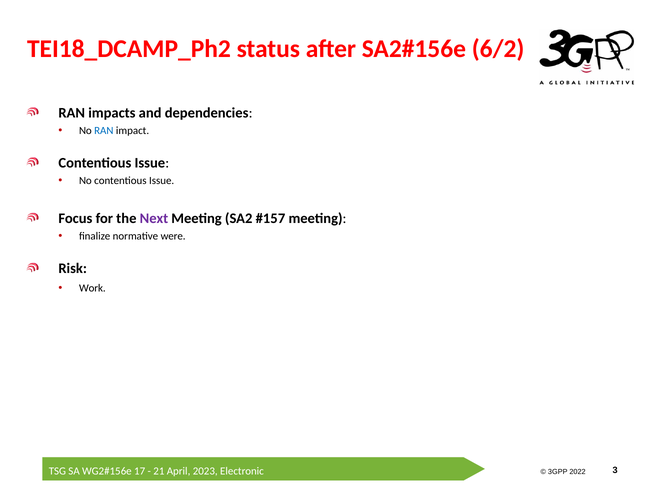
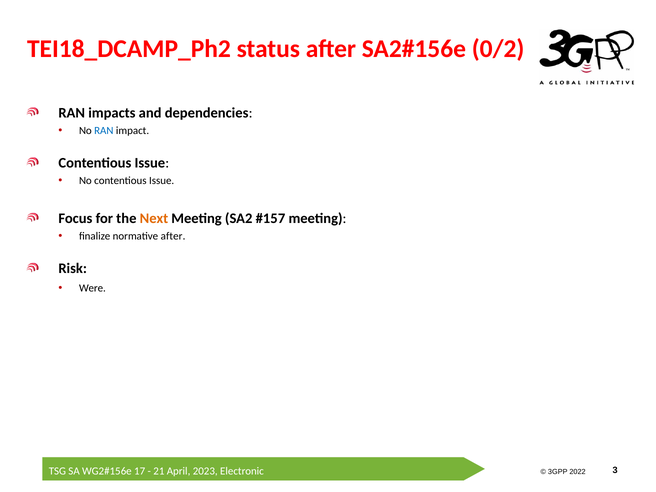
6/2: 6/2 -> 0/2 (498, 49)
Next colour: purple -> orange (154, 218)
normative were: were -> after (173, 236)
Work: Work -> Were (92, 288)
